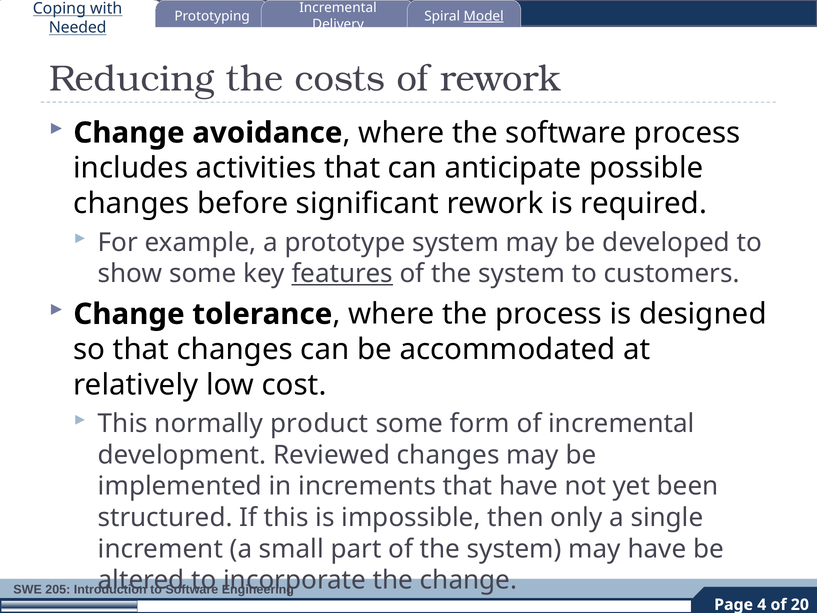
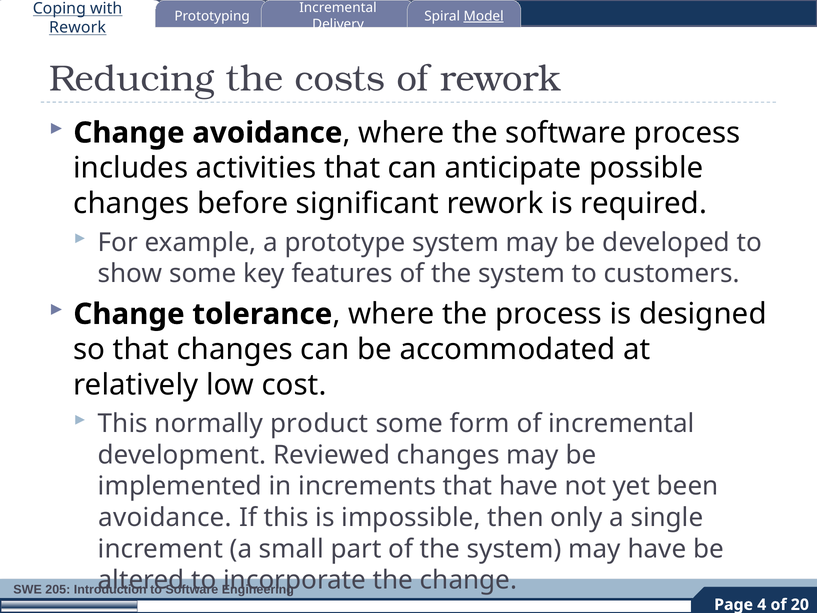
Needed: Needed -> Rework (77, 27)
features underline: present -> none (342, 274)
structured: structured -> avoidance (165, 517)
